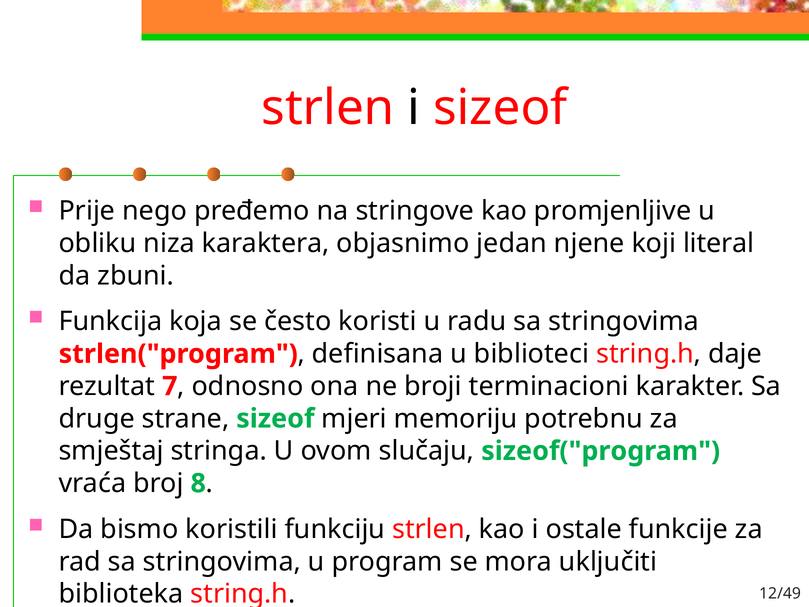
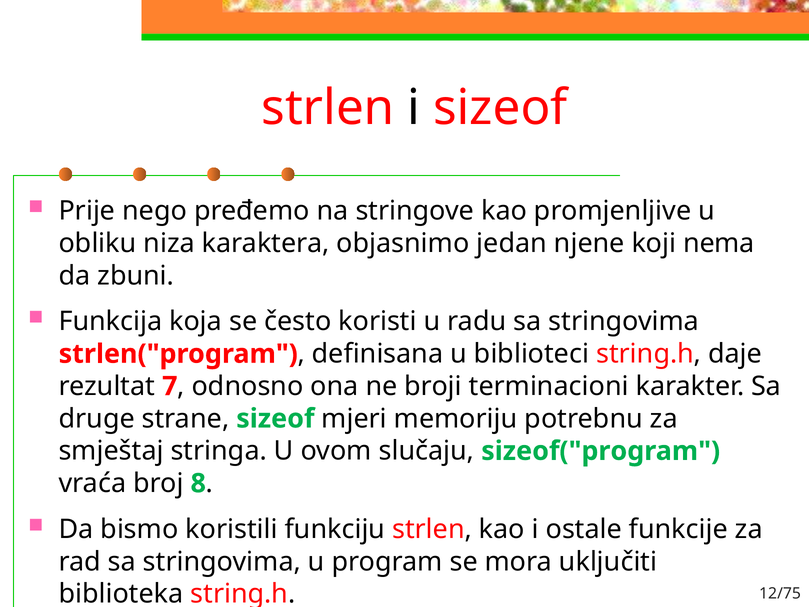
literal: literal -> nema (719, 243)
12/49: 12/49 -> 12/75 (780, 593)
